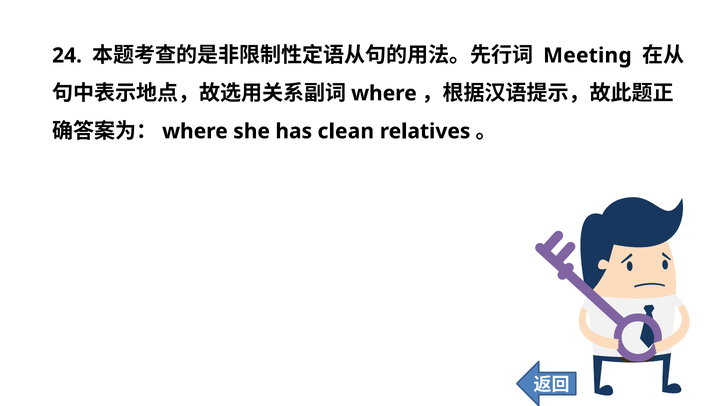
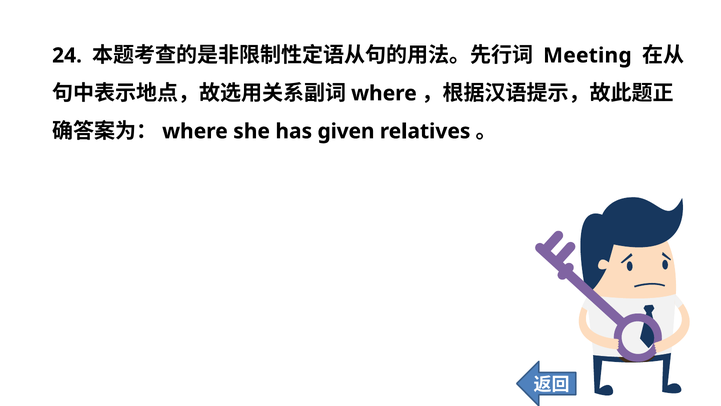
clean: clean -> given (346, 131)
